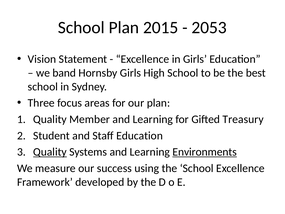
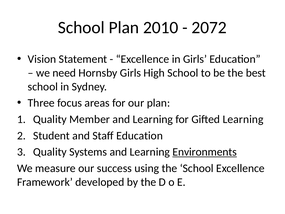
2015: 2015 -> 2010 (161, 28)
2053: 2053 -> 2072 (209, 28)
band: band -> need (64, 73)
Gifted Treasury: Treasury -> Learning (243, 119)
Quality underline: present -> none (50, 152)
